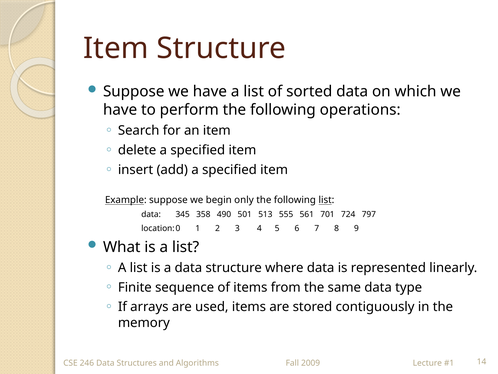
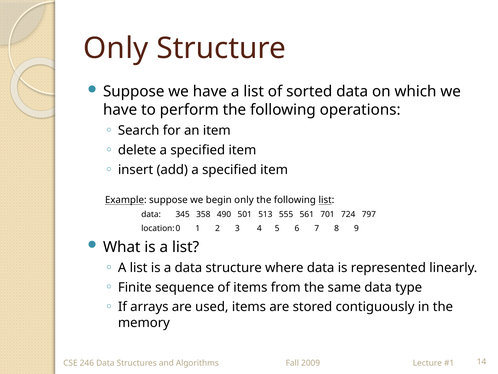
Item: Item -> Only (116, 48)
